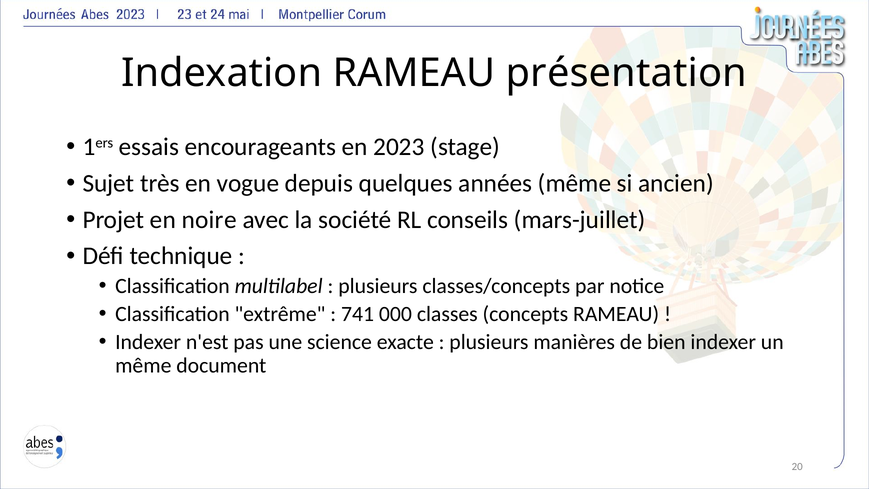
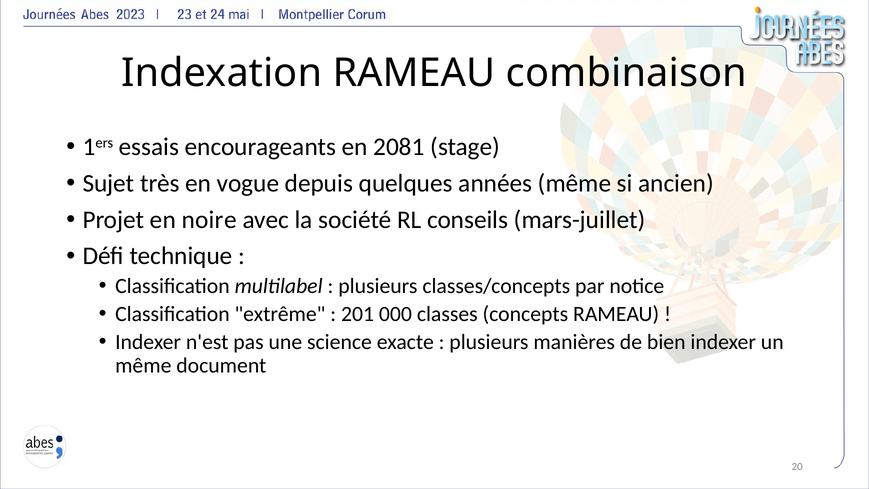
présentation: présentation -> combinaison (626, 73)
2023: 2023 -> 2081 (399, 147)
741: 741 -> 201 (358, 314)
